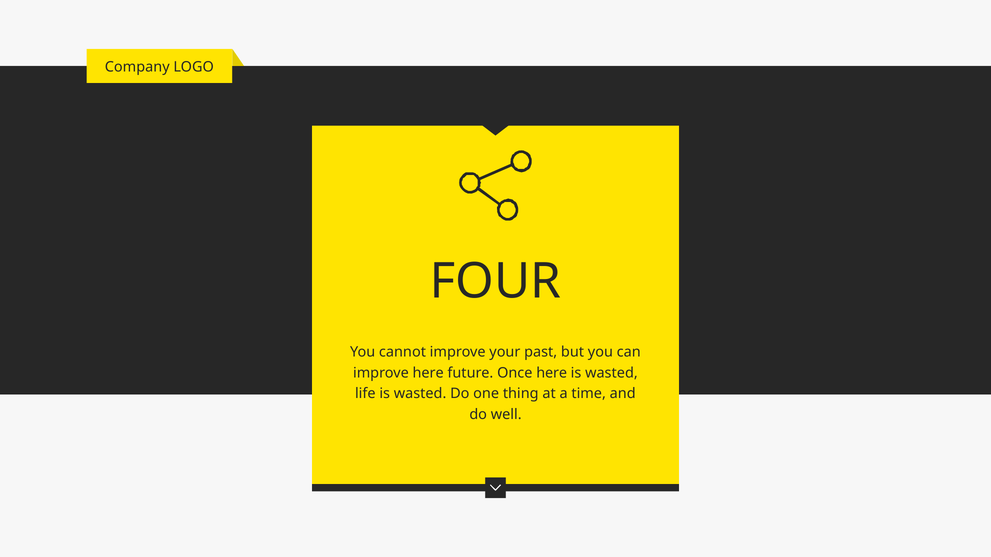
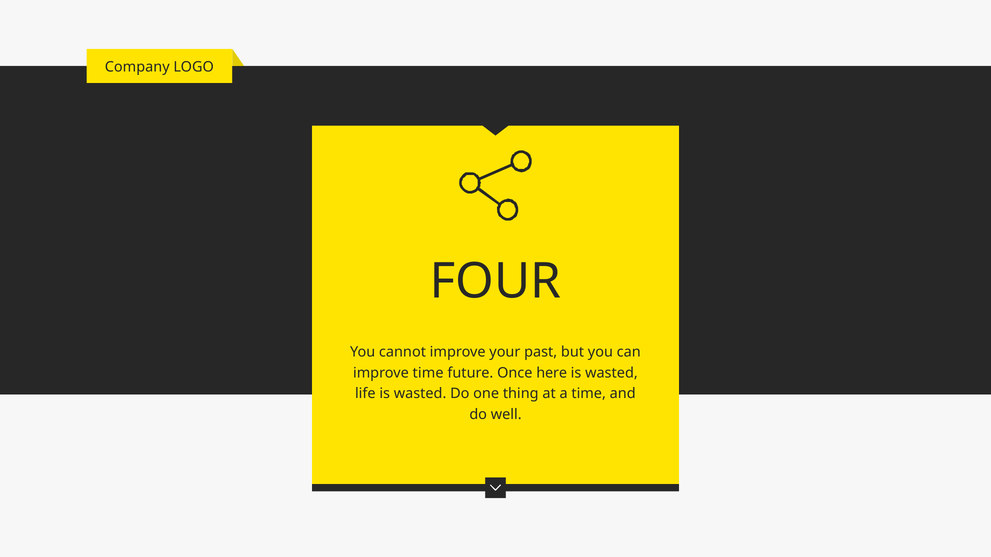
improve here: here -> time (428, 373)
